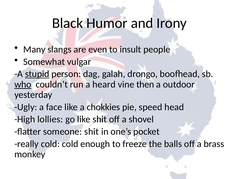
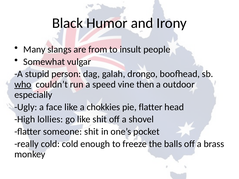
even: even -> from (98, 49)
stupid underline: present -> none (37, 74)
heard: heard -> speed (104, 84)
yesterday: yesterday -> especially (33, 95)
pie speed: speed -> flatter (151, 107)
